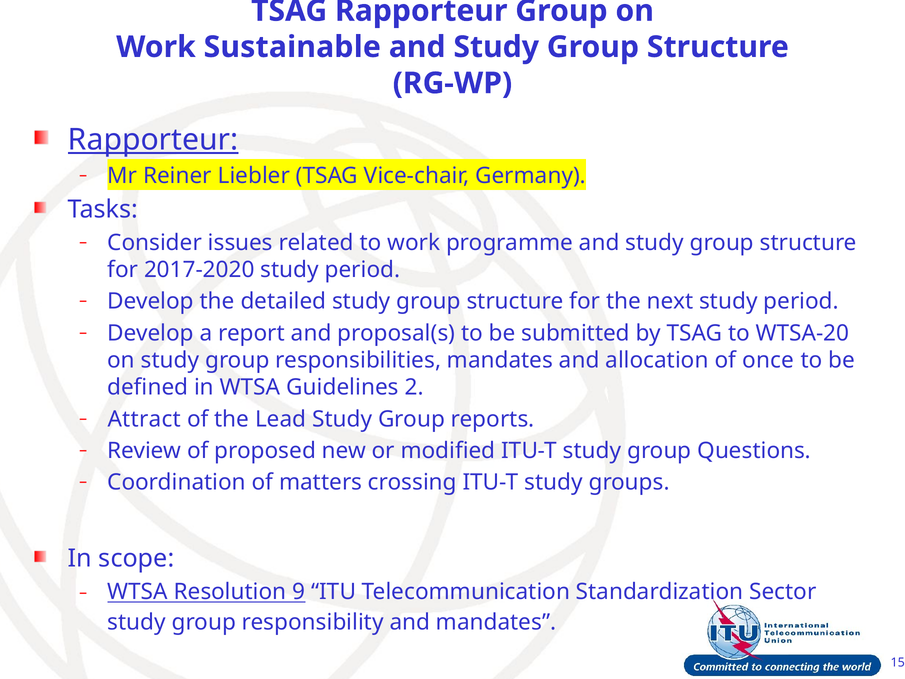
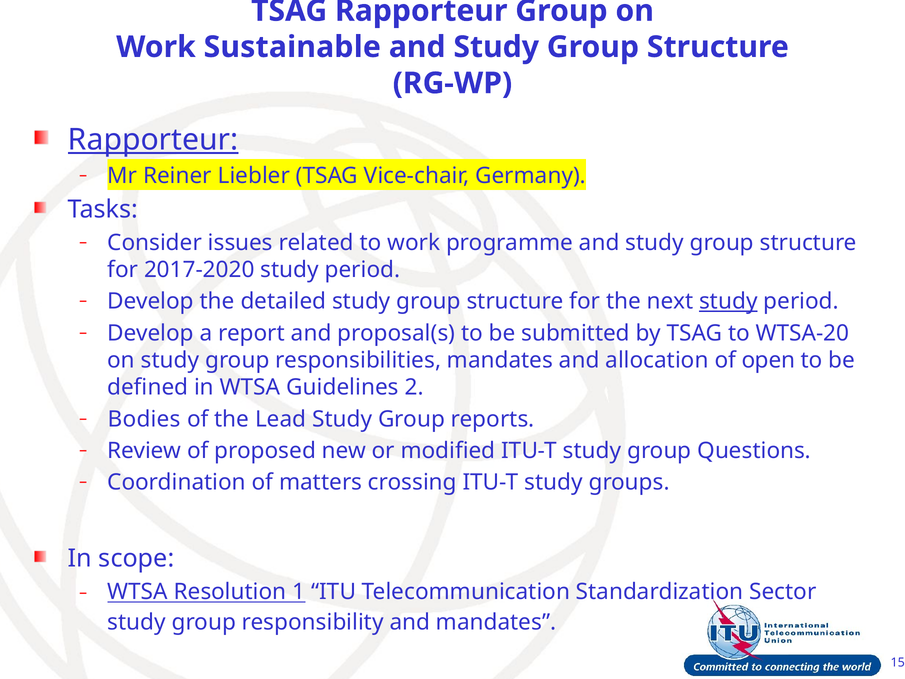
study underline: none -> present (728, 301)
once: once -> open (768, 360)
Attract: Attract -> Bodies (144, 419)
9: 9 -> 1 (299, 591)
